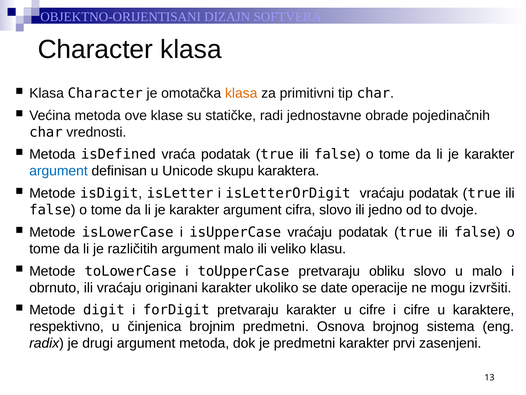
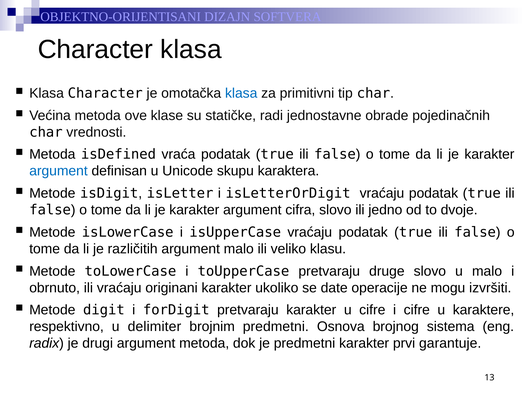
klasa colour: orange -> blue (241, 93)
obliku: obliku -> druge (387, 271)
činjenica: činjenica -> delimiter (154, 326)
zasenjeni: zasenjeni -> garantuje (450, 343)
